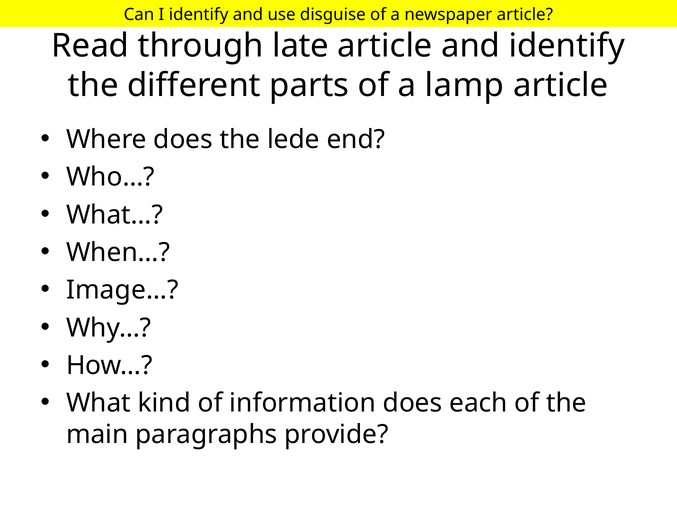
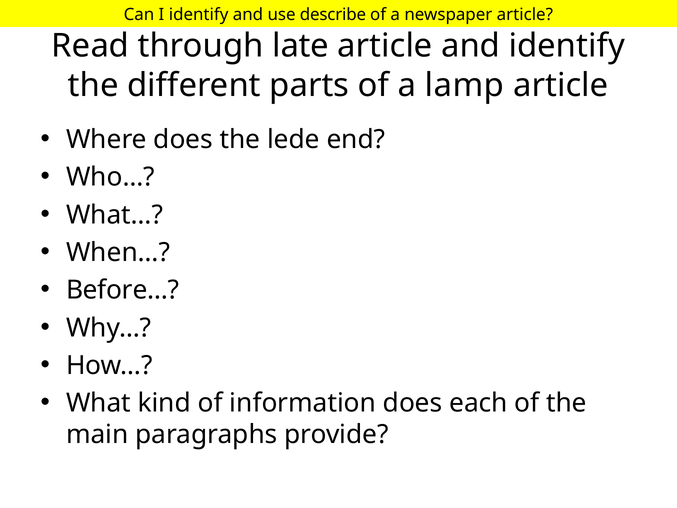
disguise: disguise -> describe (333, 15)
Image…: Image… -> Before… (123, 290)
